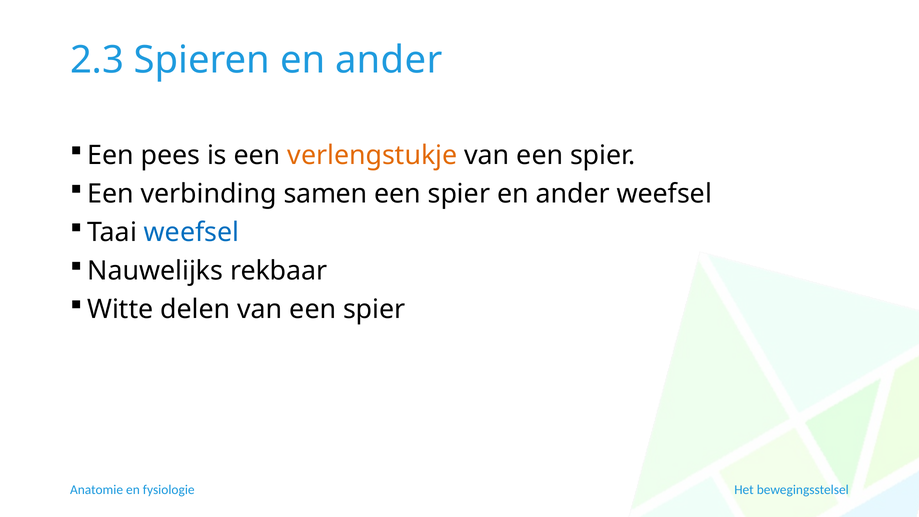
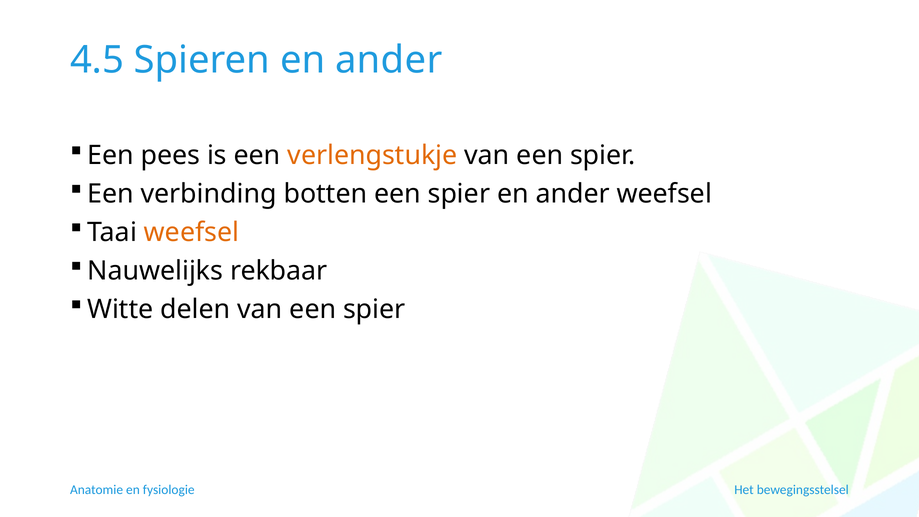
2.3: 2.3 -> 4.5 (97, 60)
samen: samen -> botten (325, 194)
weefsel colour: blue -> orange (192, 232)
